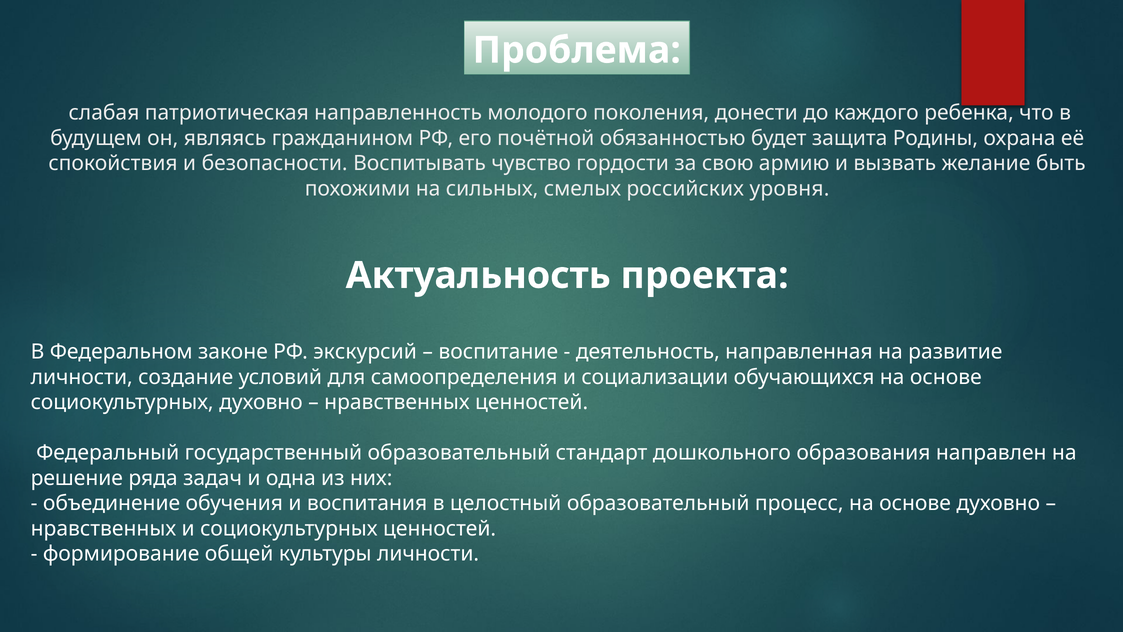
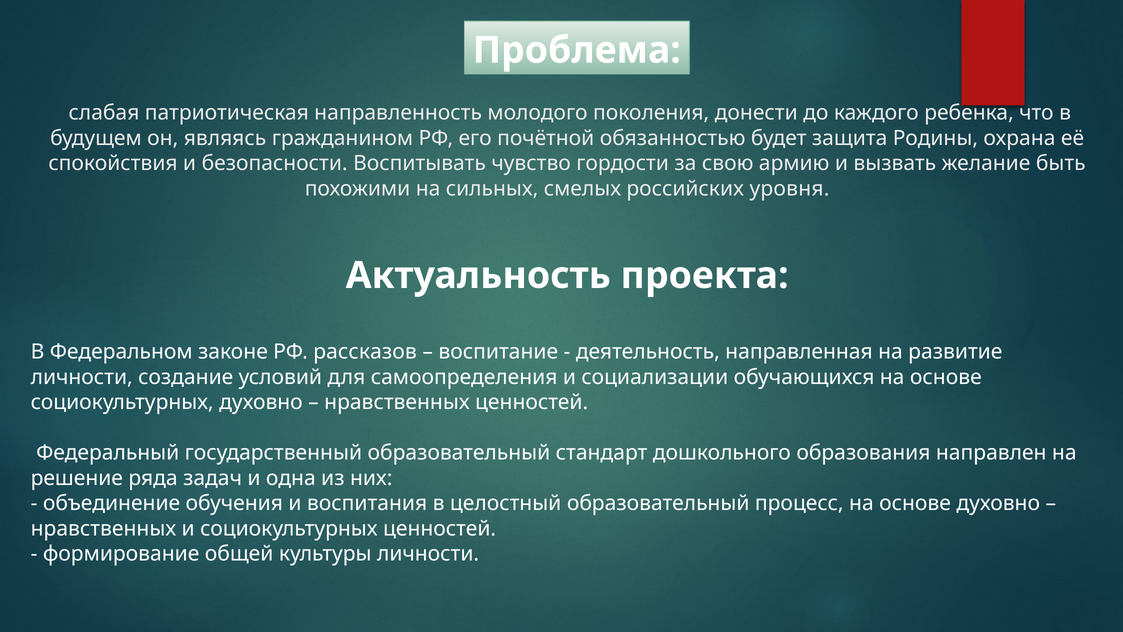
экскурсий: экскурсий -> рассказов (365, 352)
